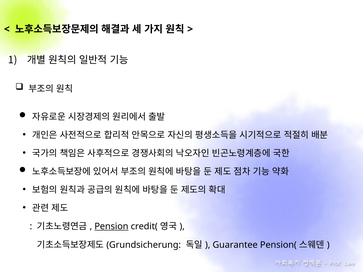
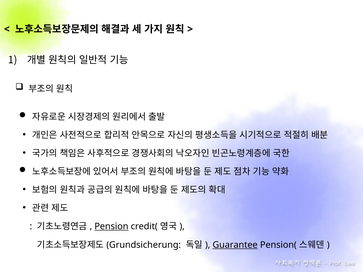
Guarantee underline: none -> present (235, 245)
